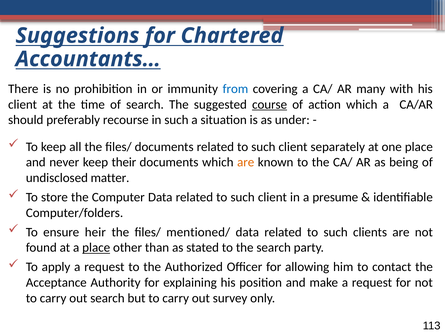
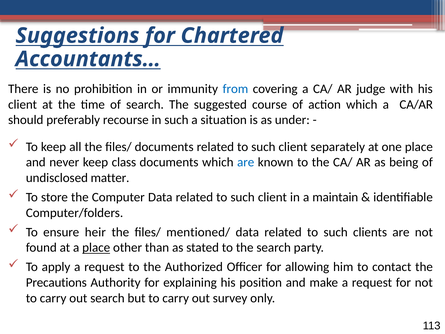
many: many -> judge (371, 89)
course underline: present -> none (270, 104)
their: their -> class (124, 162)
are colour: orange -> blue (246, 162)
presume: presume -> maintain (335, 197)
Acceptance: Acceptance -> Precautions (56, 282)
